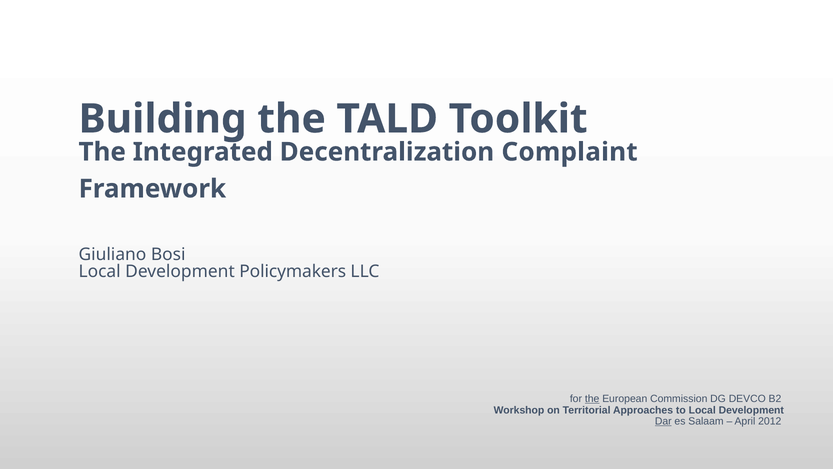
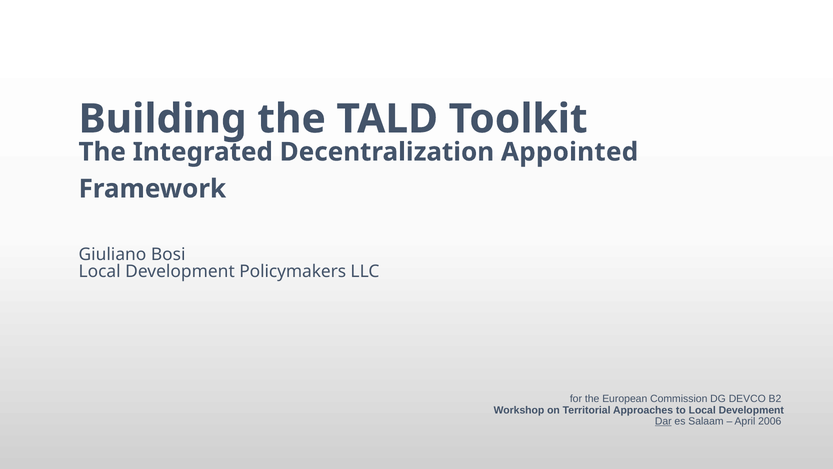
Complaint: Complaint -> Appointed (570, 152)
the underline: present -> none (592, 399)
2012: 2012 -> 2006 (770, 421)
